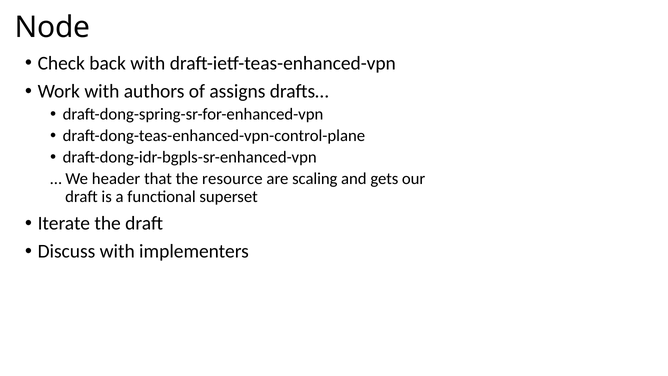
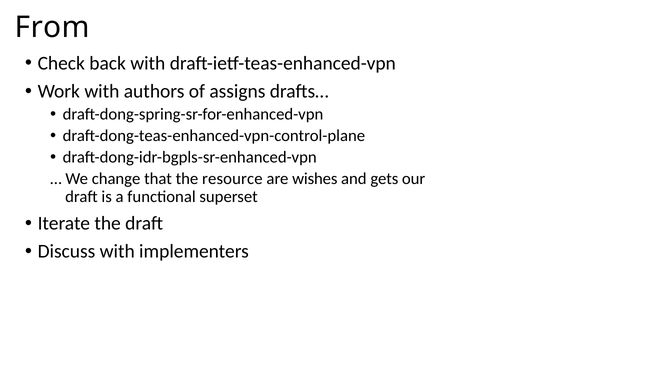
Node: Node -> From (52, 27)
header: header -> change (116, 179)
scaling: scaling -> wishes (315, 179)
